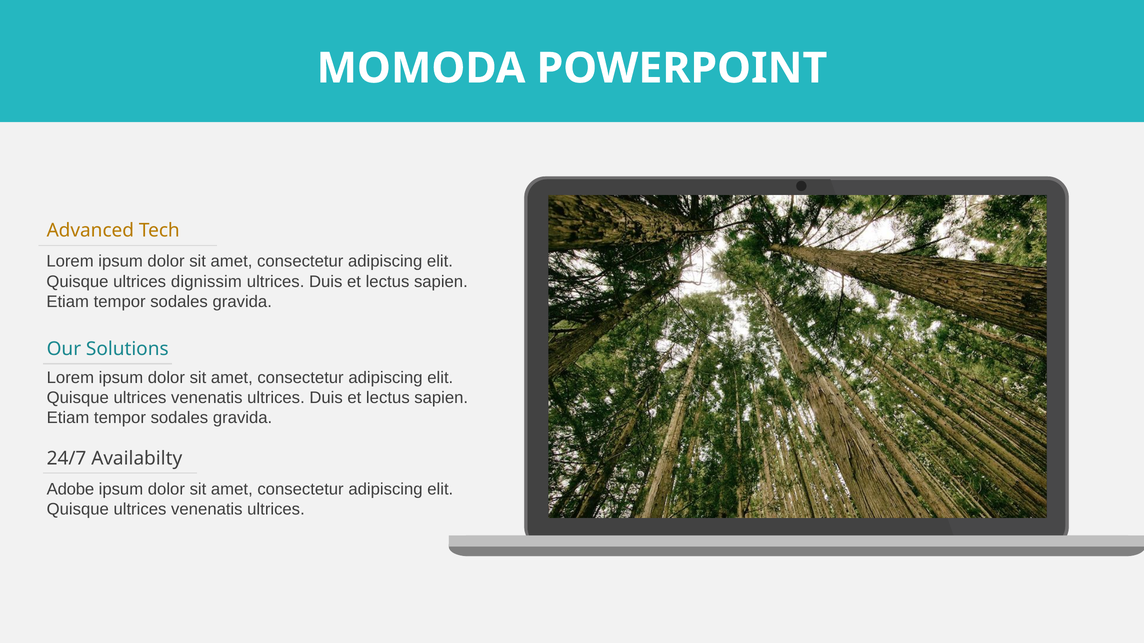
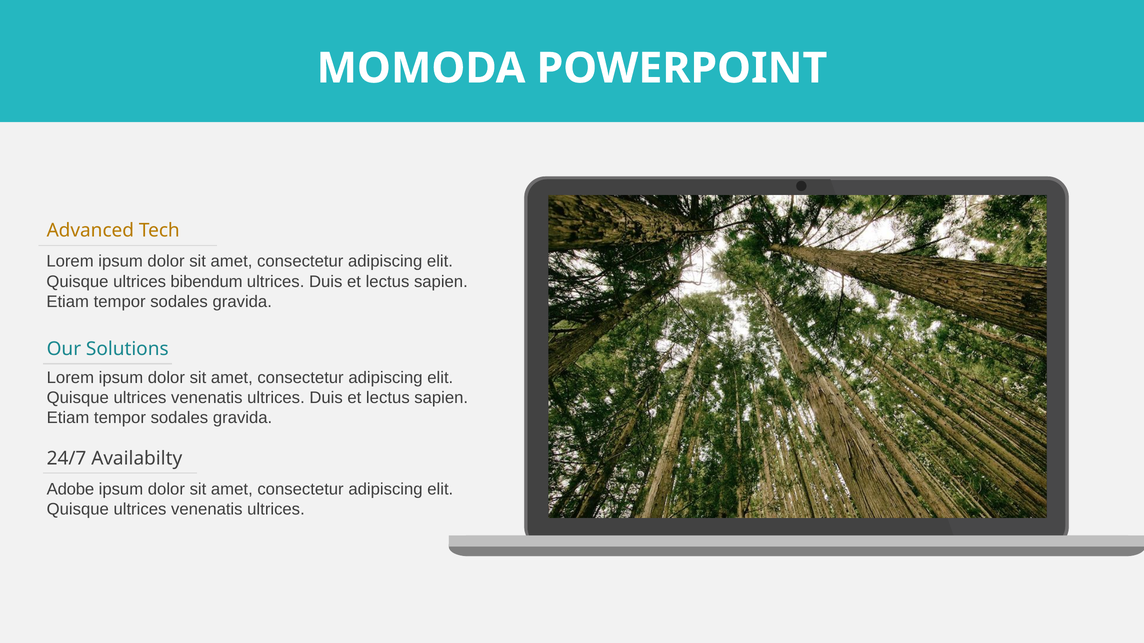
dignissim: dignissim -> bibendum (207, 282)
